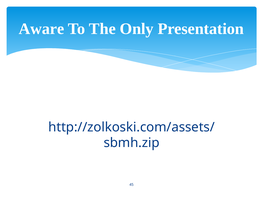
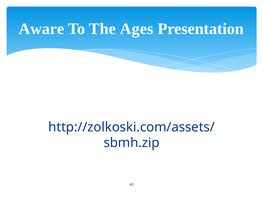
Only: Only -> Ages (137, 29)
